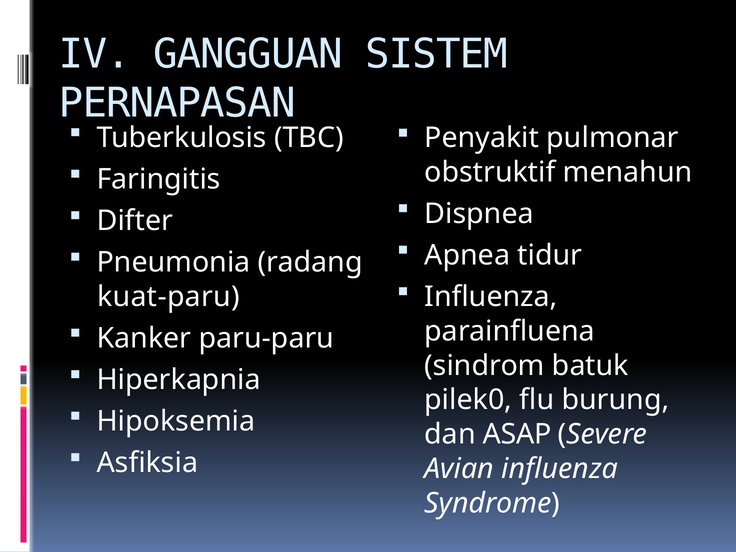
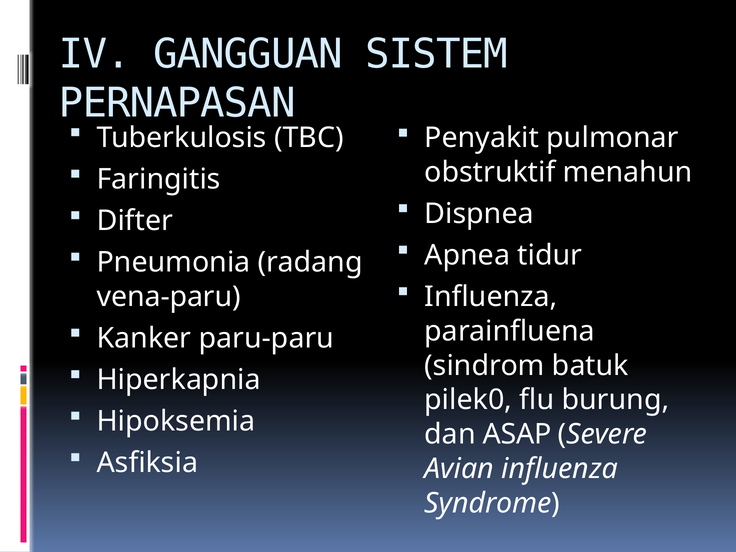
kuat-paru: kuat-paru -> vena-paru (169, 297)
